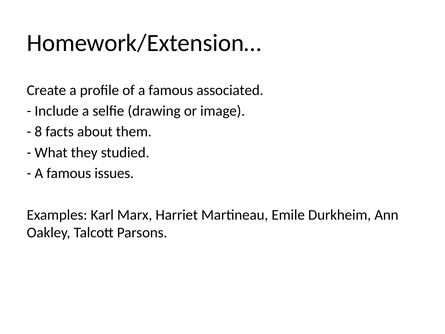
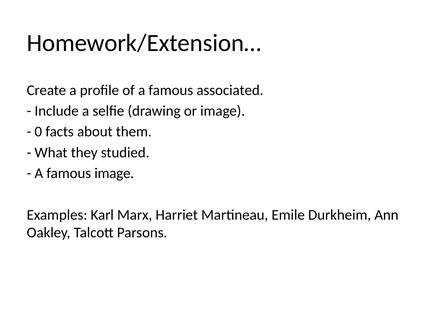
8: 8 -> 0 (38, 132)
famous issues: issues -> image (114, 173)
